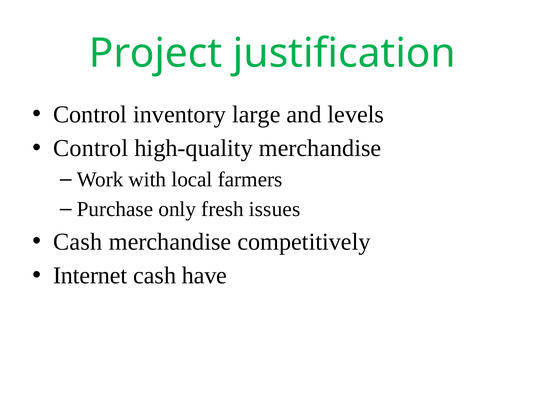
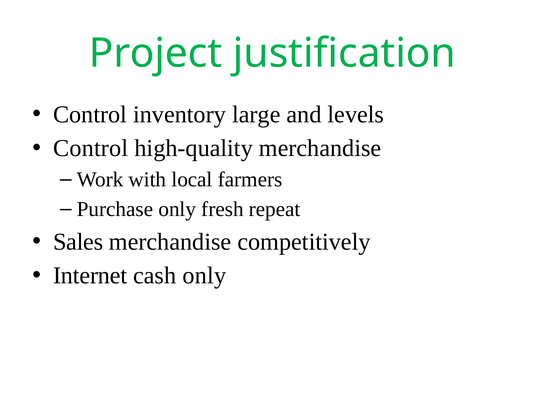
issues: issues -> repeat (275, 209)
Cash: Cash -> Sales (78, 242)
cash have: have -> only (204, 275)
